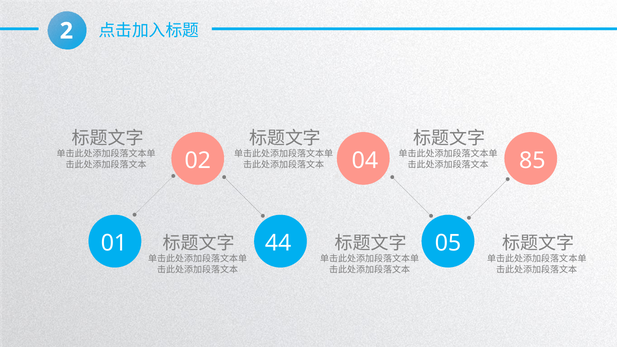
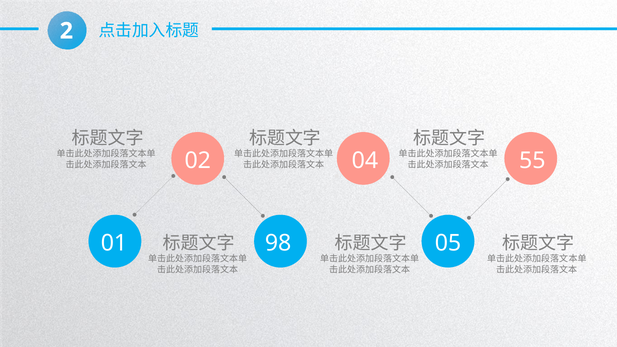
85: 85 -> 55 (532, 161)
44: 44 -> 98 (278, 243)
